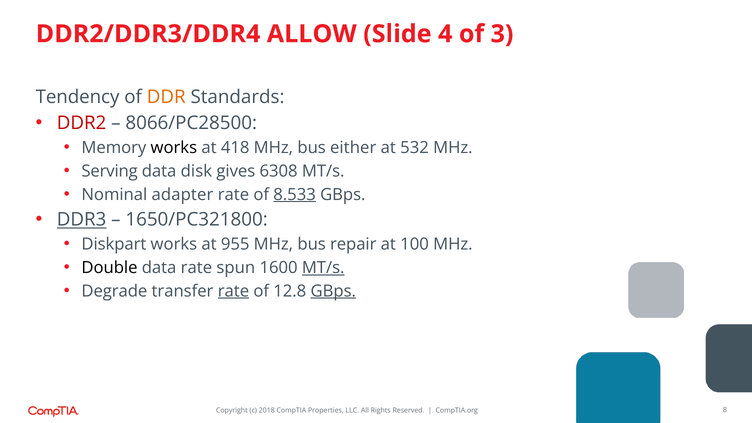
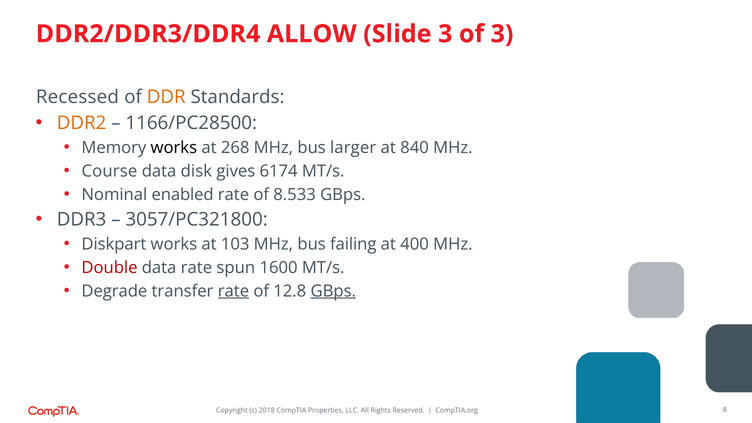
Slide 4: 4 -> 3 (445, 34)
Tendency: Tendency -> Recessed (77, 97)
DDR2 colour: red -> orange (82, 123)
8066/PC28500: 8066/PC28500 -> 1166/PC28500 (191, 123)
418: 418 -> 268 (235, 148)
either: either -> larger (353, 148)
532: 532 -> 840 (415, 148)
Serving: Serving -> Course (109, 171)
6308: 6308 -> 6174 (279, 171)
adapter: adapter -> enabled (183, 195)
8.533 underline: present -> none (295, 195)
DDR3 underline: present -> none (82, 220)
1650/PC321800: 1650/PC321800 -> 3057/PC321800 (197, 220)
955: 955 -> 103 (235, 244)
repair: repair -> failing (353, 244)
100: 100 -> 400 (415, 244)
Double colour: black -> red (110, 268)
MT/s underline: present -> none (323, 268)
